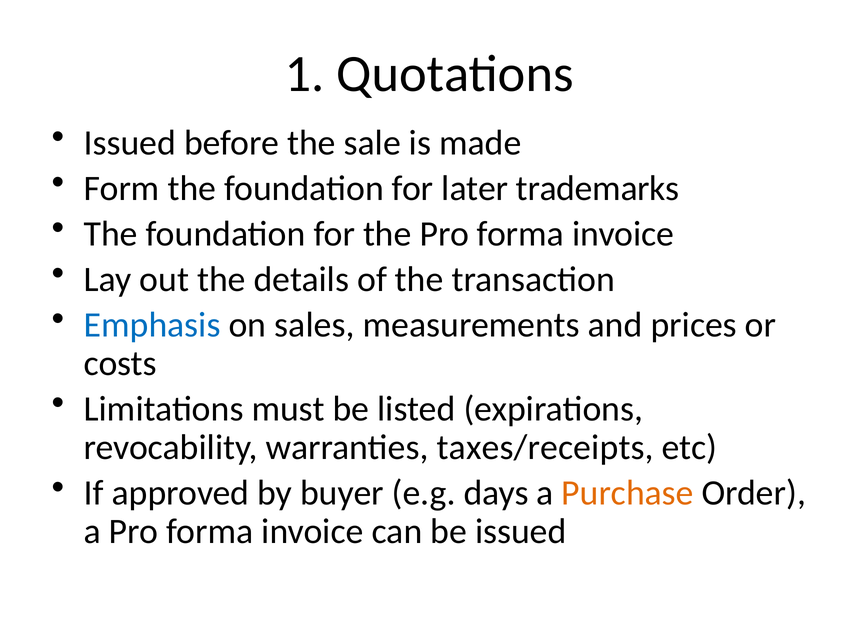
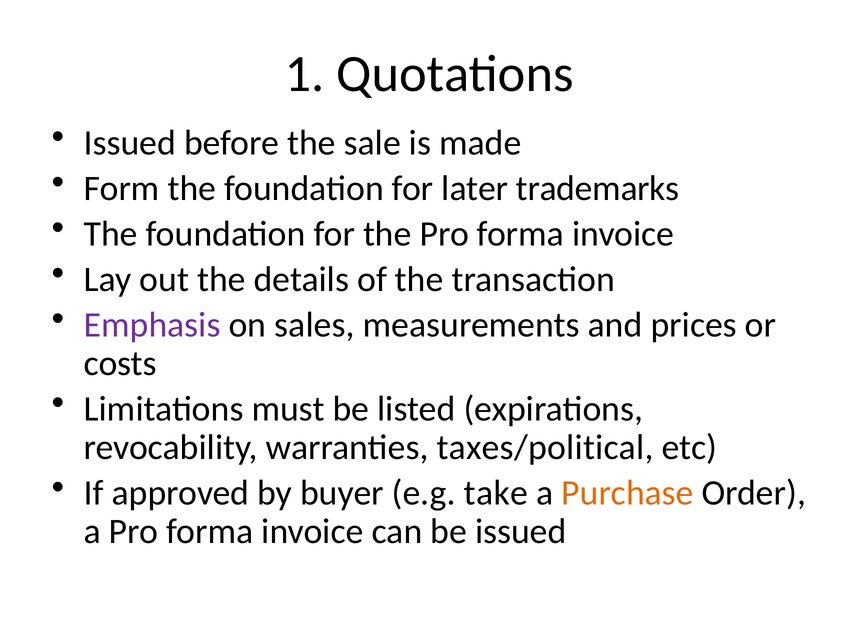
Emphasis colour: blue -> purple (152, 325)
taxes/receipts: taxes/receipts -> taxes/political (545, 448)
days: days -> take (496, 493)
